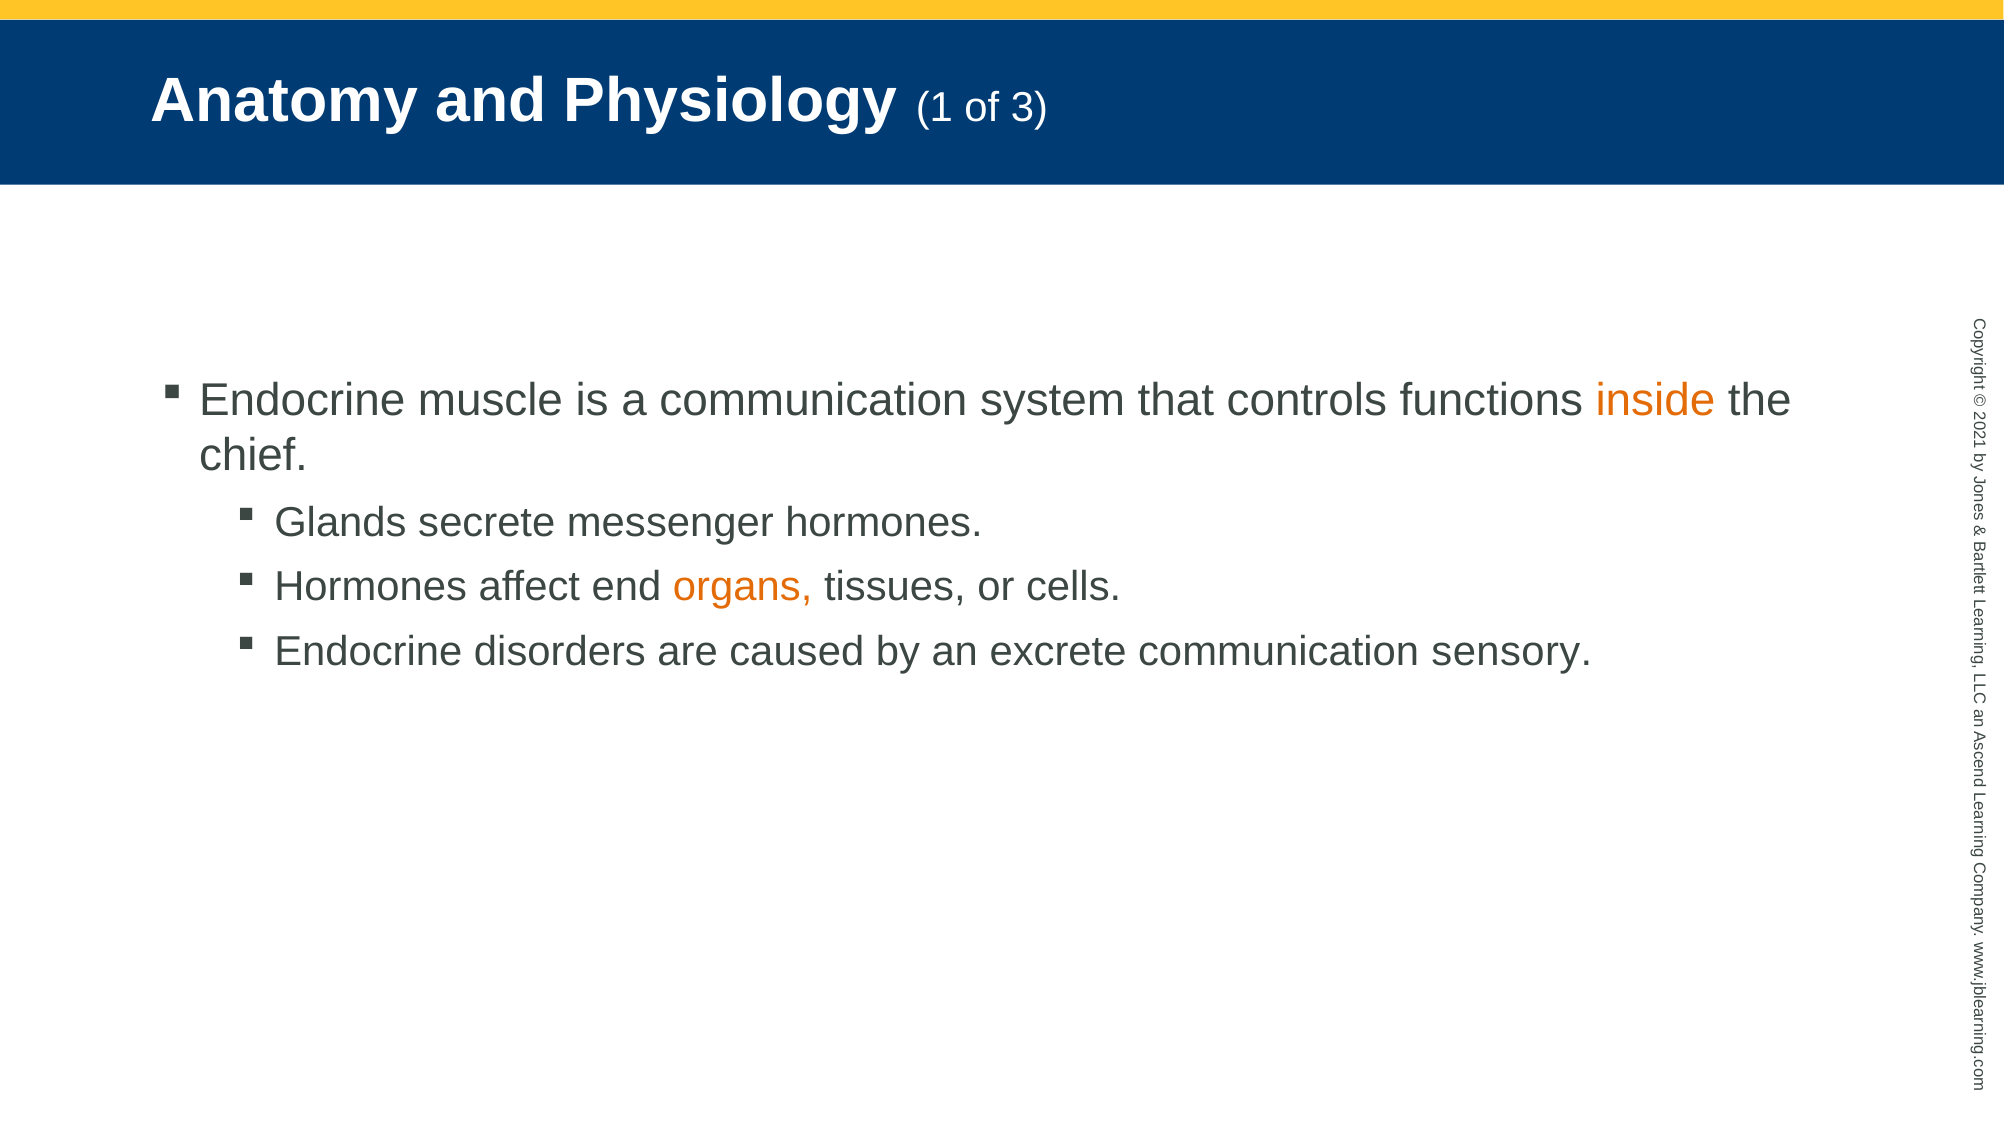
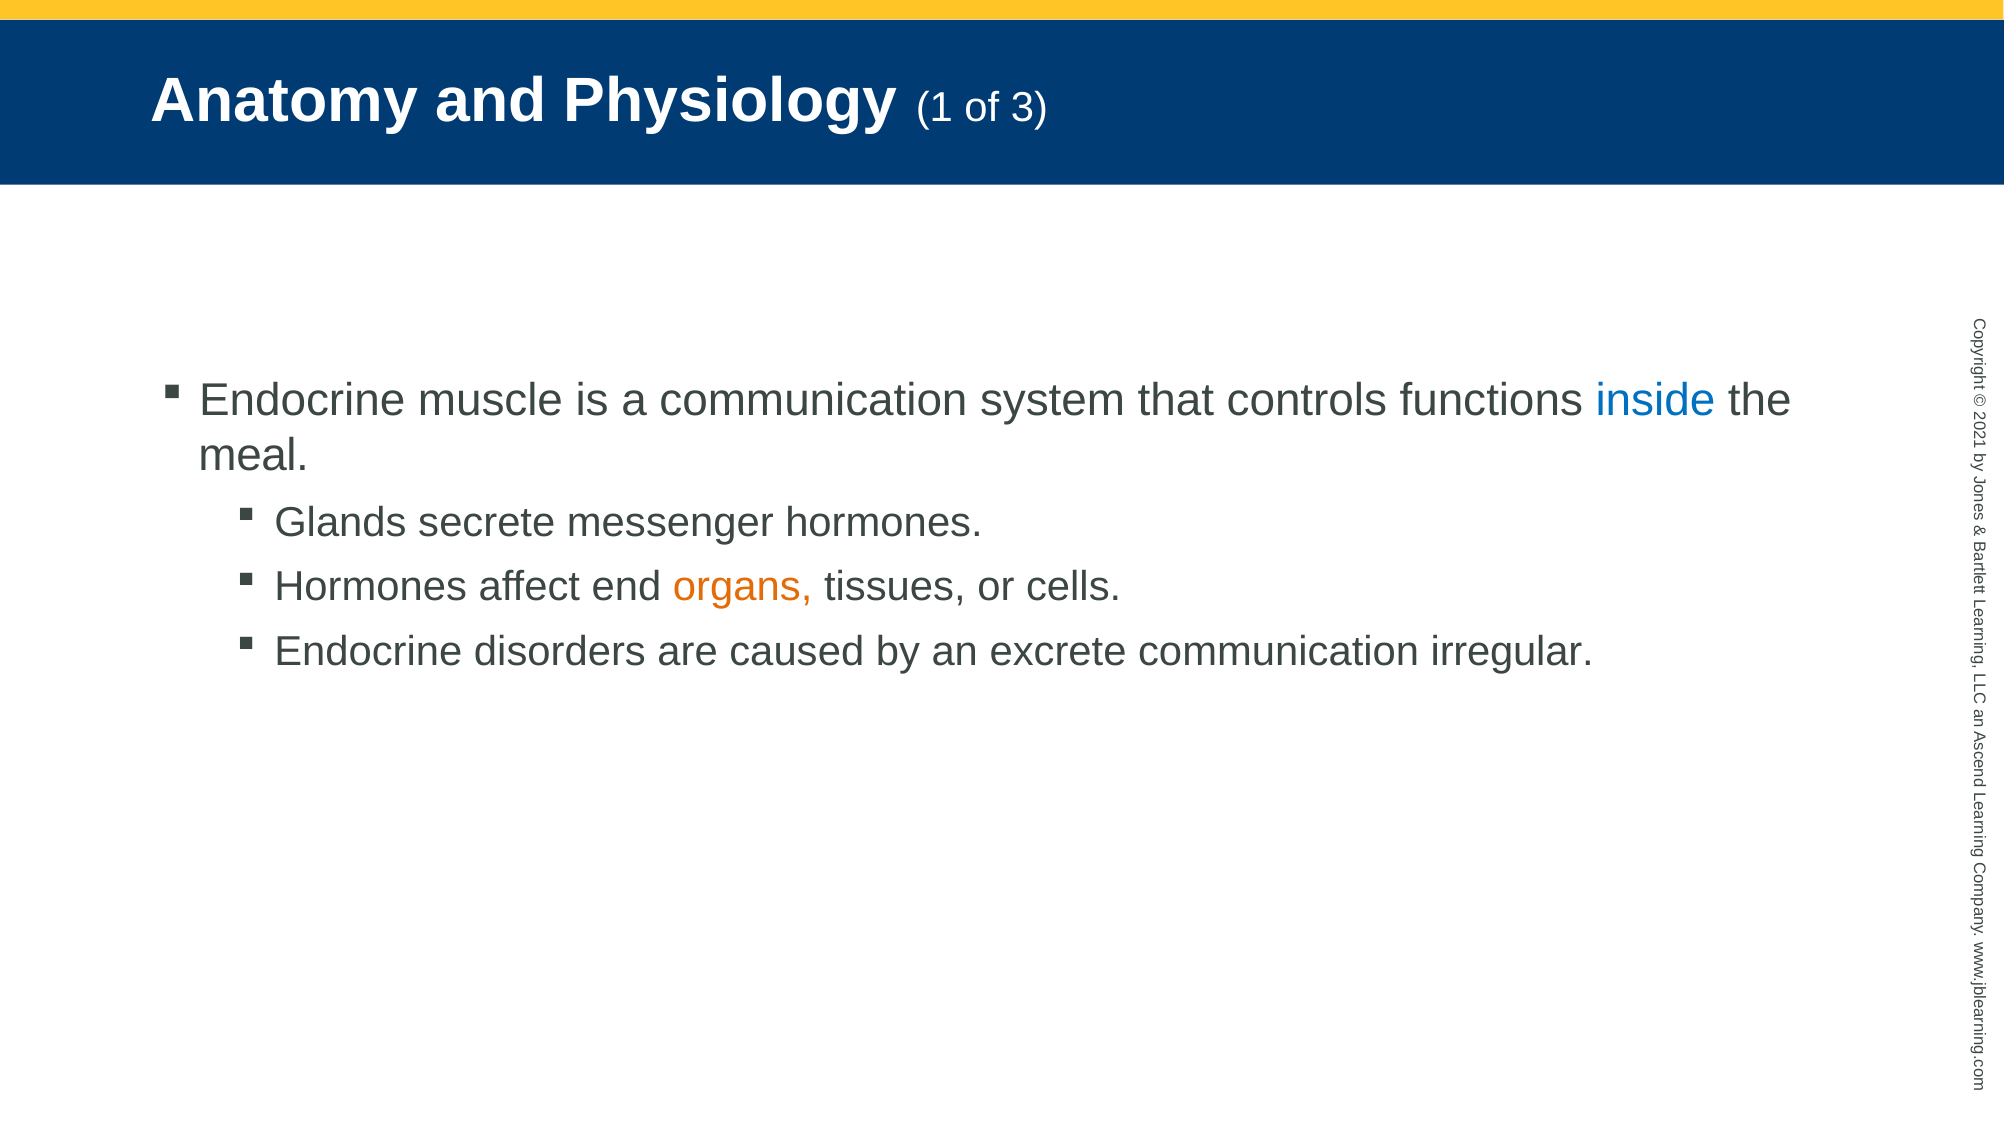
inside colour: orange -> blue (1655, 400)
chief: chief -> meal (254, 456)
sensory: sensory -> irregular (1512, 652)
